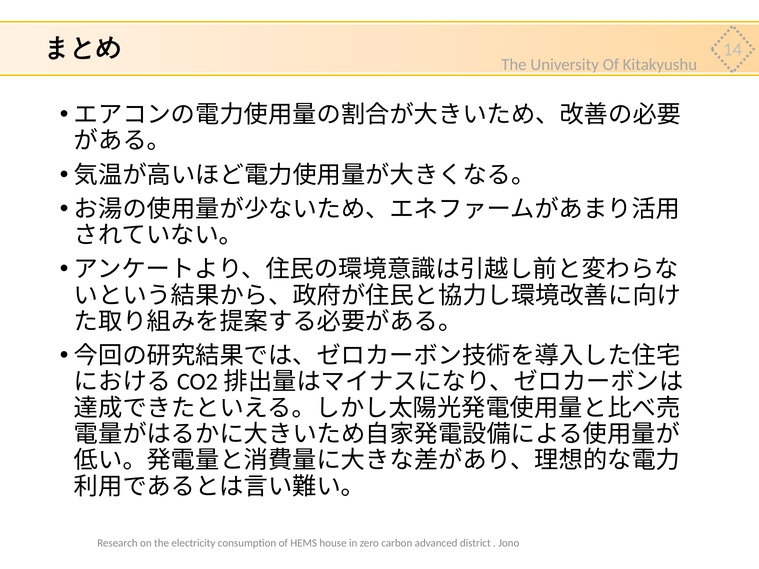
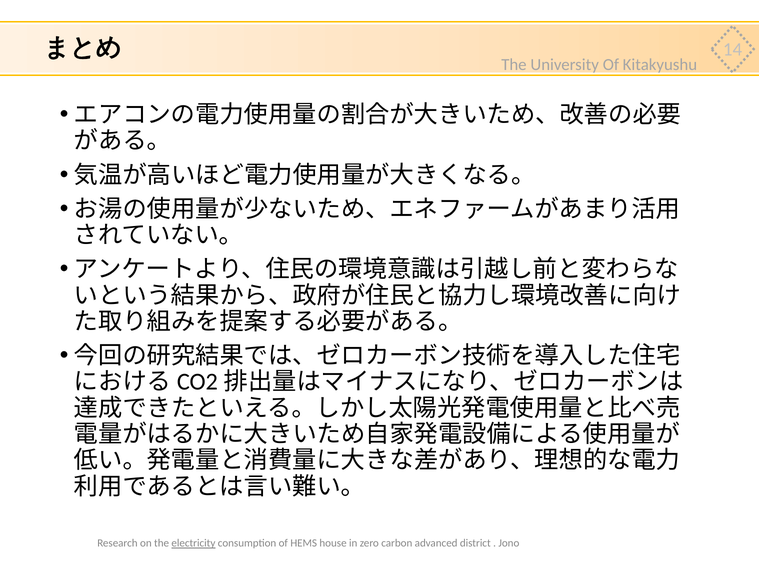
electricity underline: none -> present (193, 544)
